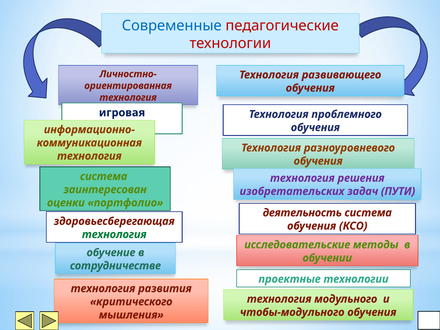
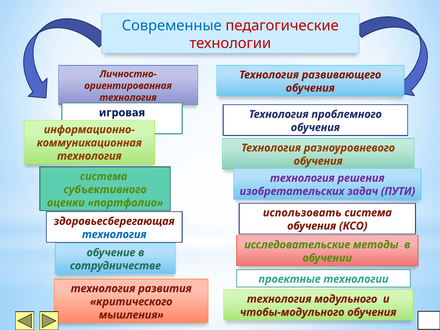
заинтересован: заинтересован -> субъективного (105, 190)
деятельность: деятельность -> использовать (302, 213)
технология colour: green -> blue (114, 234)
